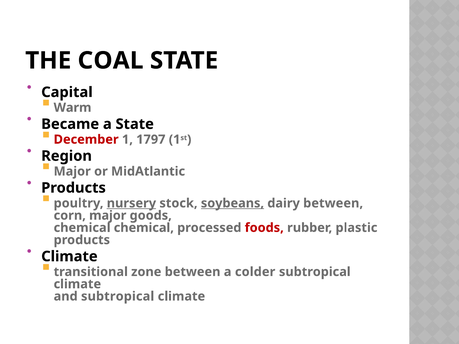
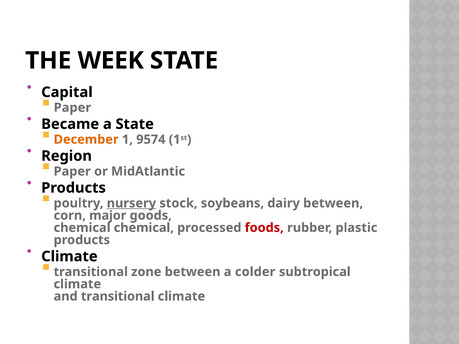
COAL: COAL -> WEEK (111, 61)
Warm: Warm -> Paper (72, 108)
December colour: red -> orange (86, 140)
1797: 1797 -> 9574 (151, 140)
Major: Major -> Paper (72, 171)
soybeans underline: present -> none (232, 203)
and subtropical: subtropical -> transitional (118, 297)
